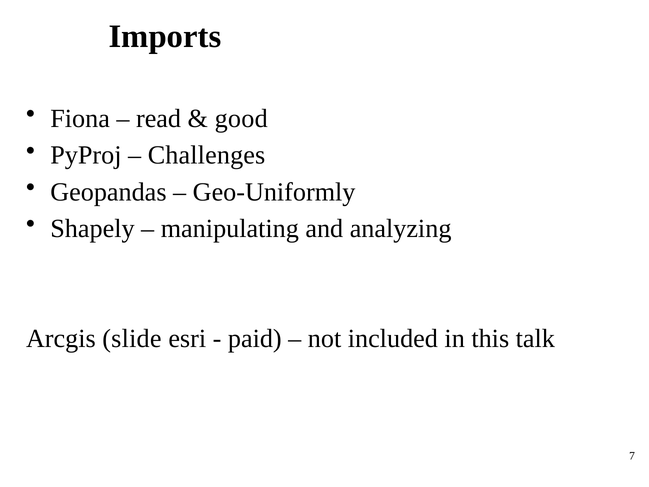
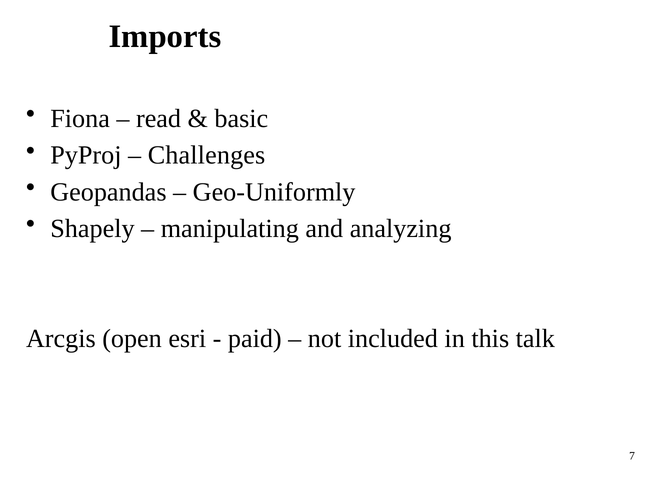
good: good -> basic (241, 118)
slide: slide -> open (132, 338)
